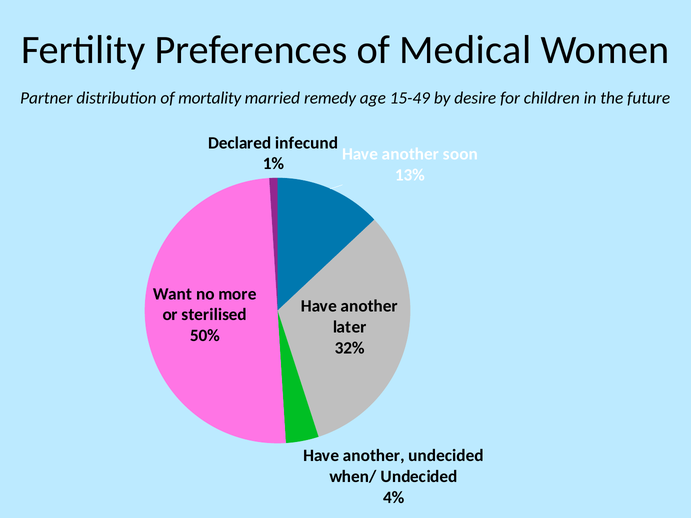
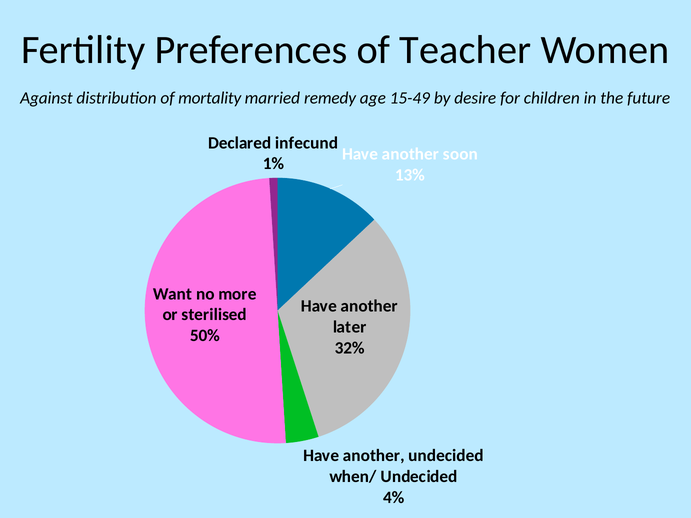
Medical: Medical -> Teacher (465, 50)
Partner: Partner -> Against (46, 98)
